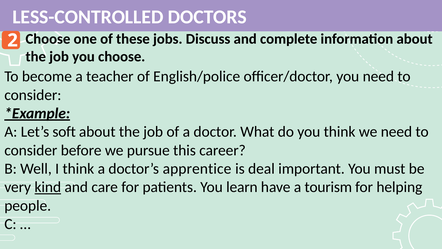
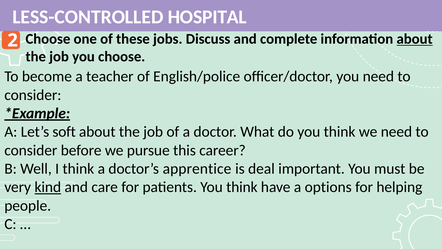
DOCTORS: DOCTORS -> HOSPITAL (207, 17)
about underline: none -> present (415, 39)
patients You learn: learn -> think (242, 187)
tourism: tourism -> options (328, 187)
